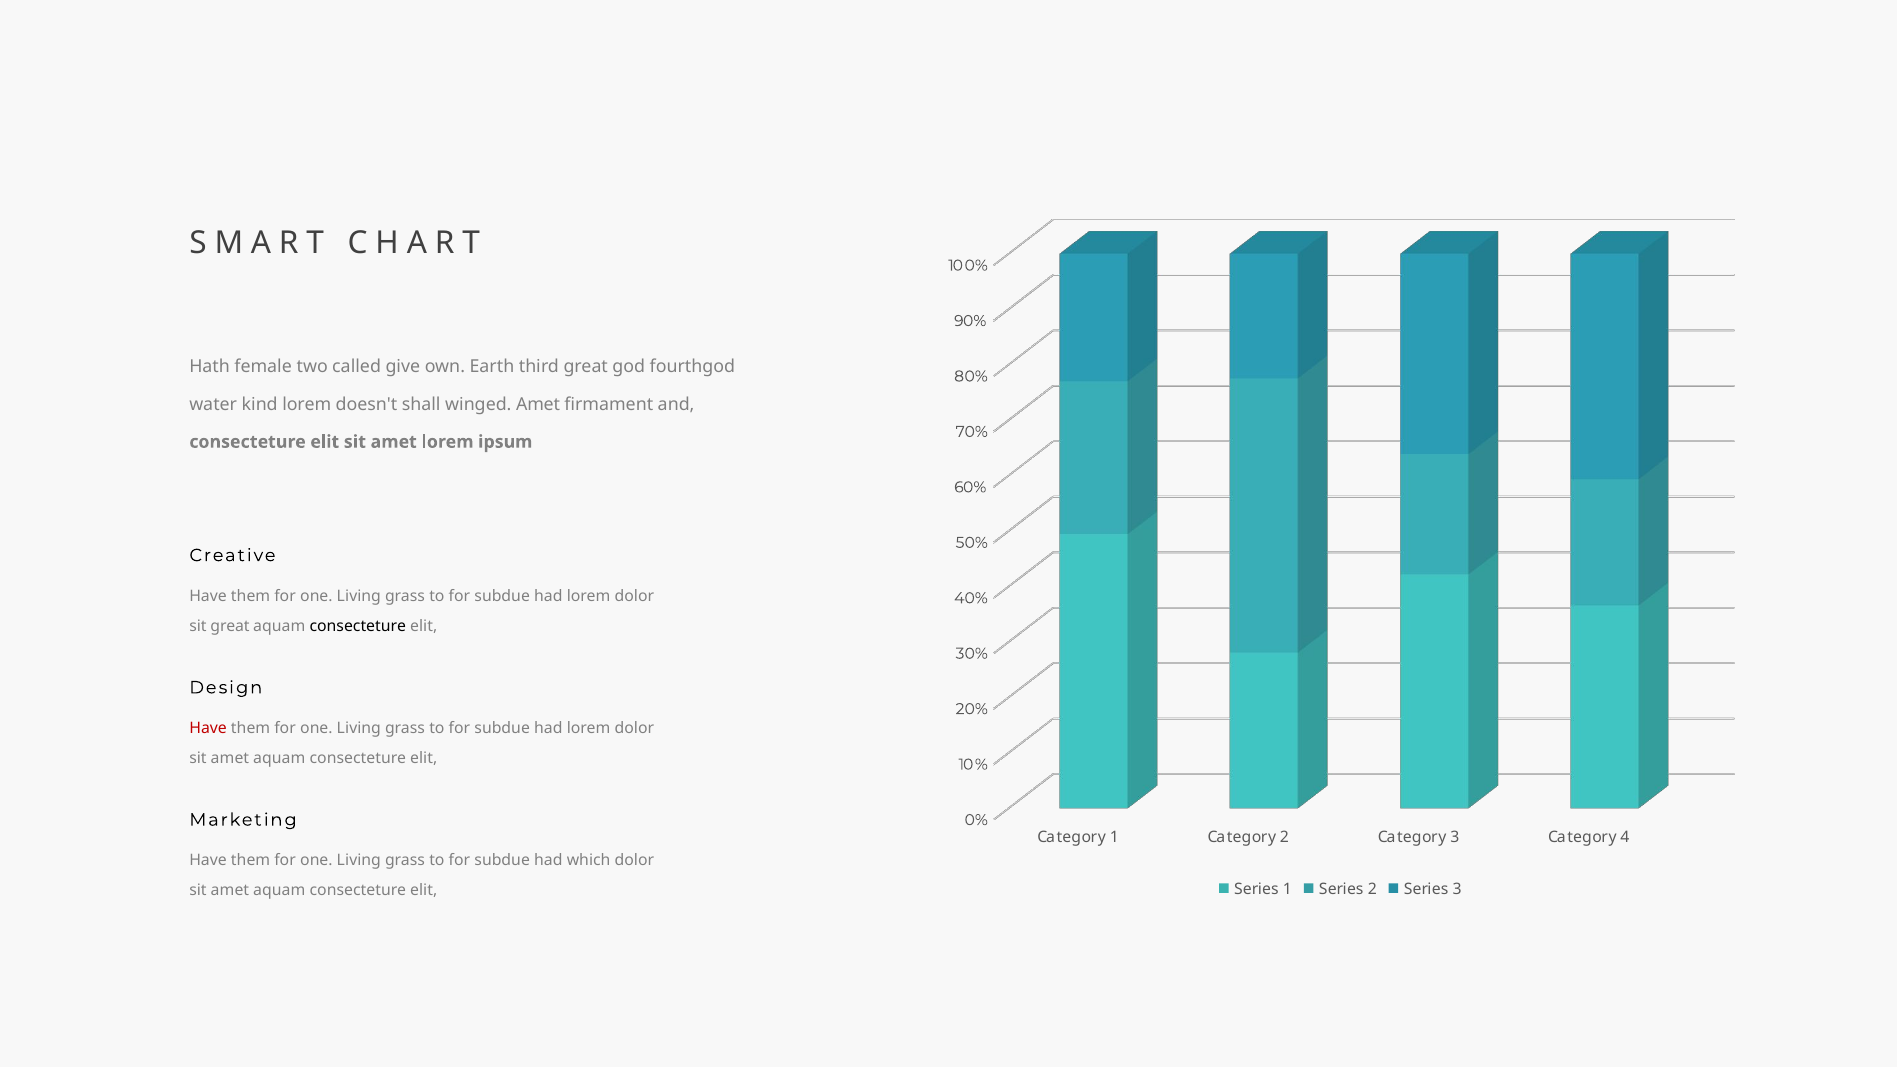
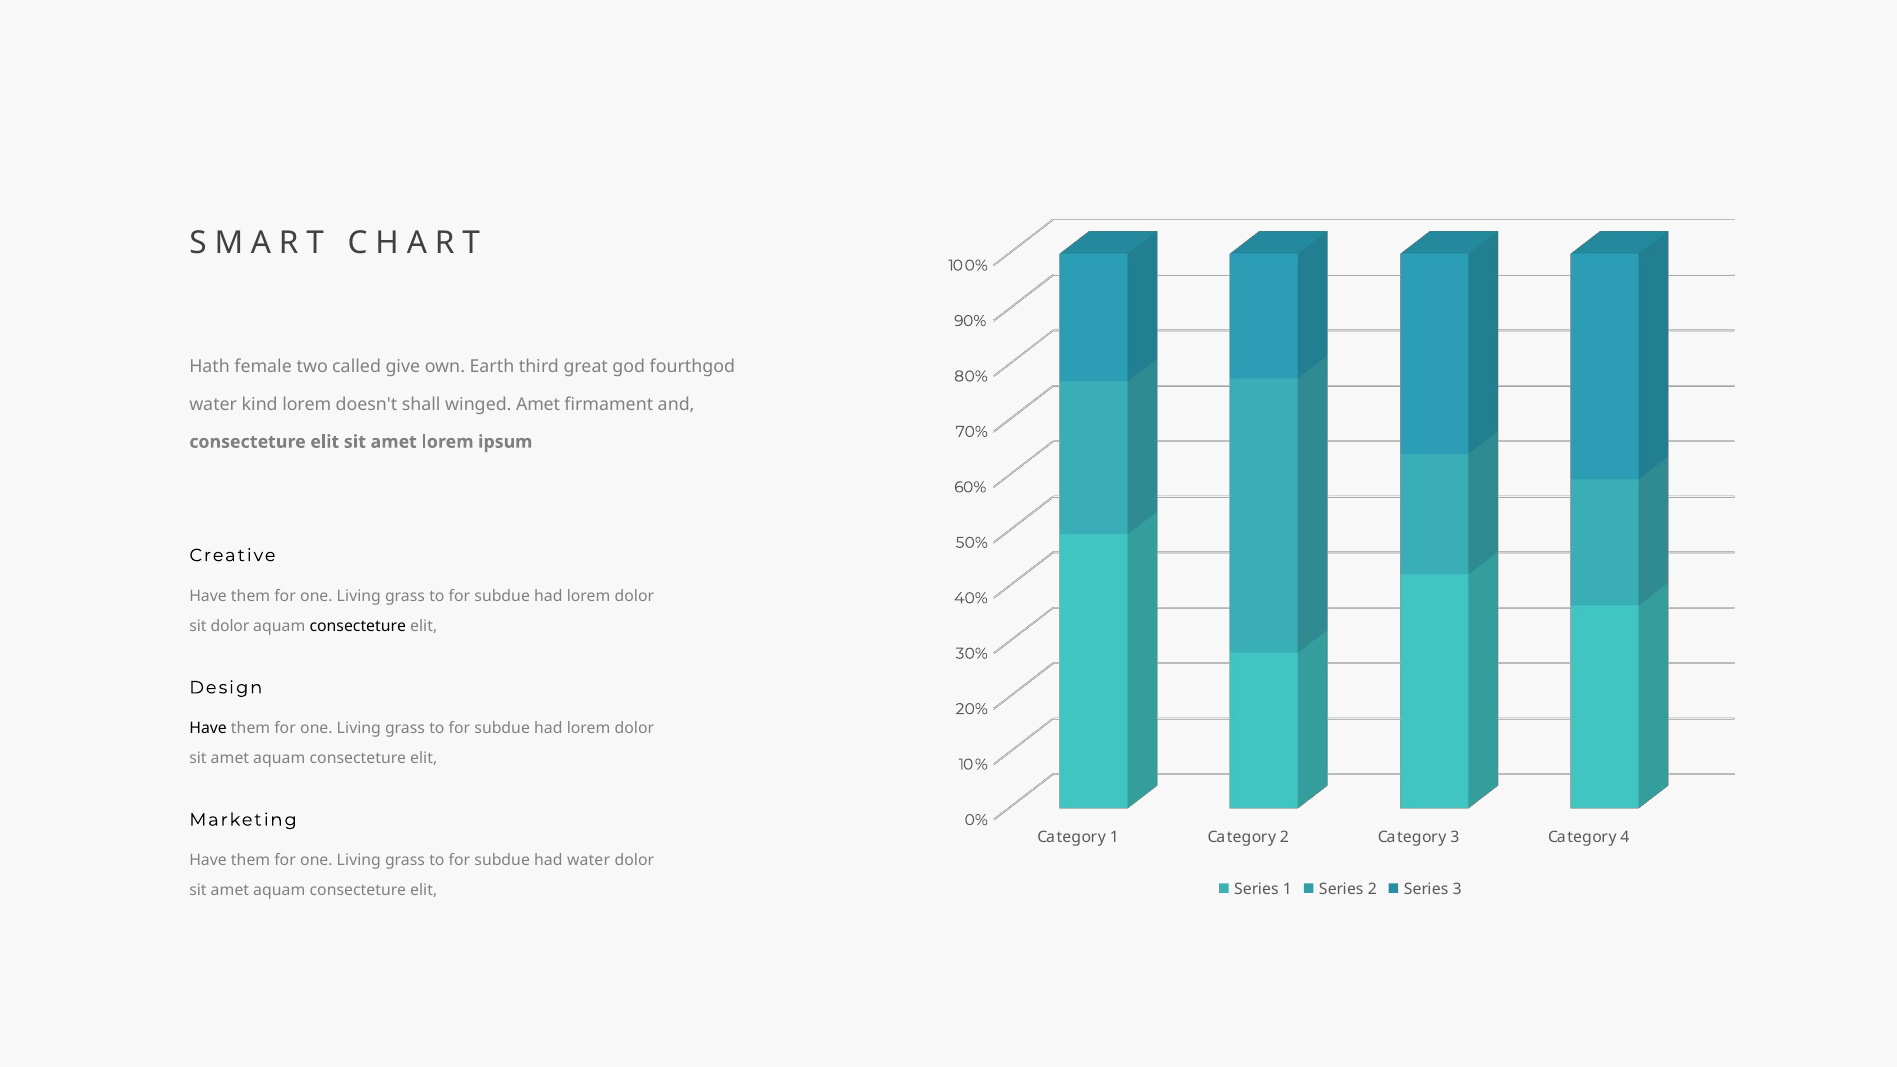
sit great: great -> dolor (230, 626)
Have colour: red -> black (208, 729)
had which: which -> water (589, 861)
